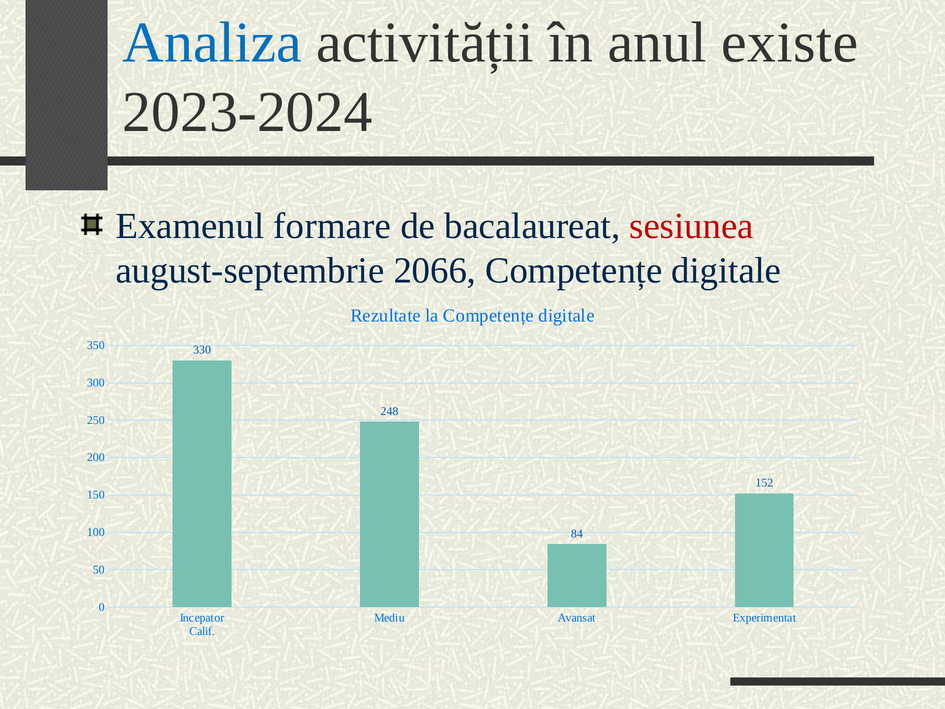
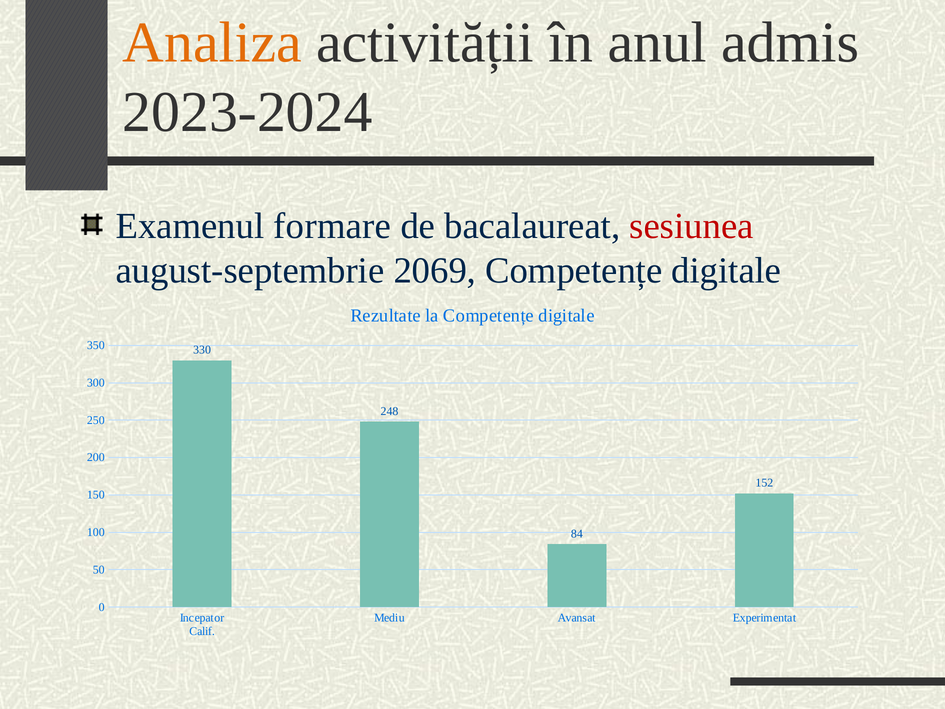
Analiza colour: blue -> orange (212, 43)
existe: existe -> admis (790, 43)
2066: 2066 -> 2069 (435, 270)
